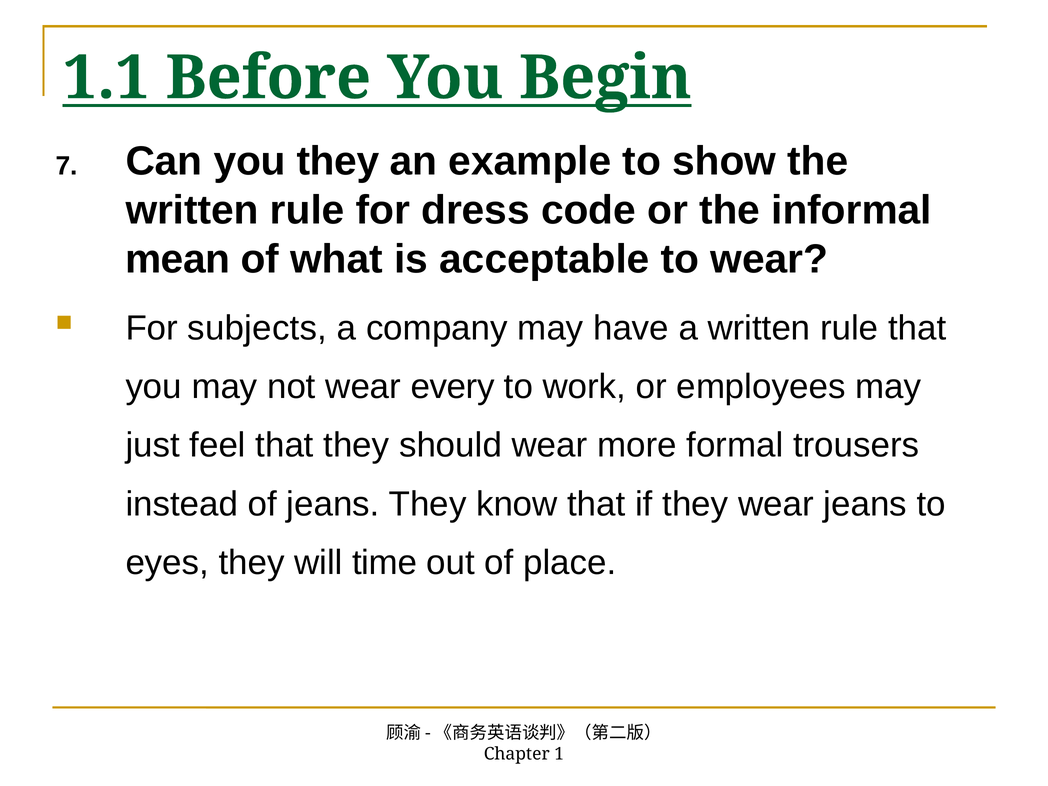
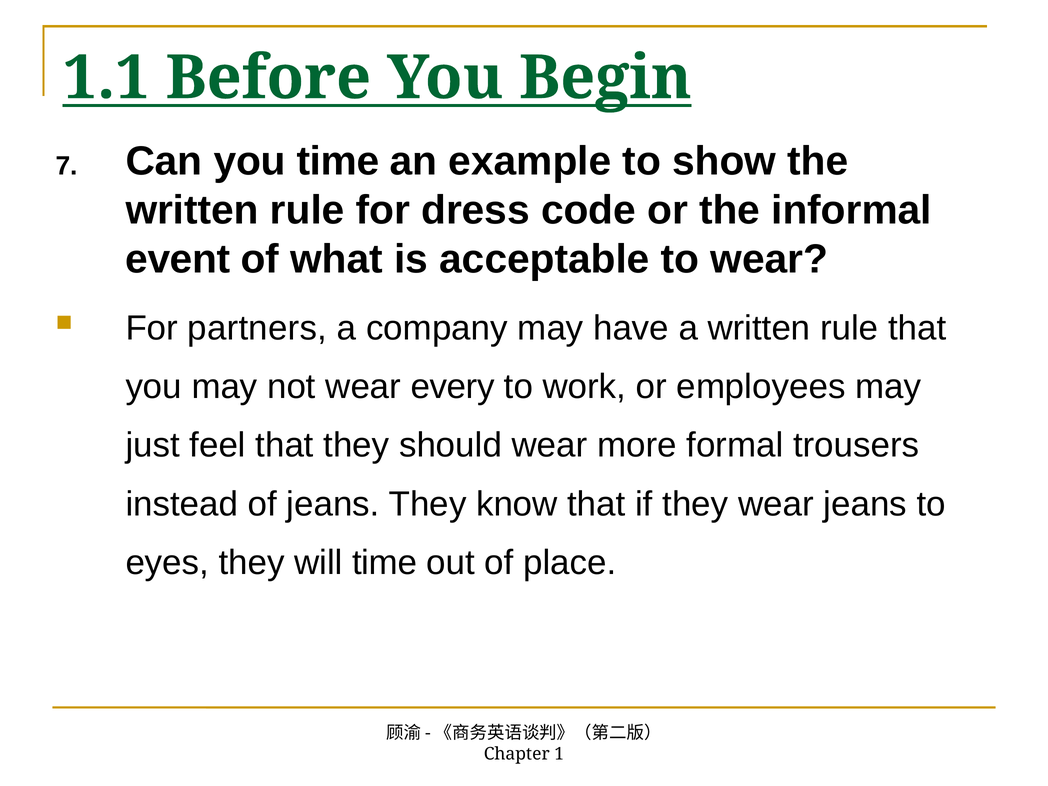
you they: they -> time (338, 161)
mean: mean -> event (178, 259)
subjects: subjects -> partners (257, 328)
